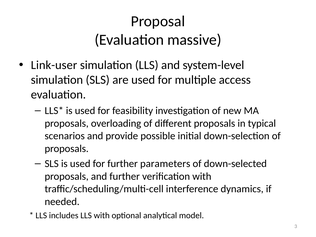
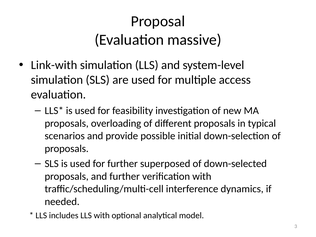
Link-user: Link-user -> Link-with (54, 65)
parameters: parameters -> superposed (165, 164)
